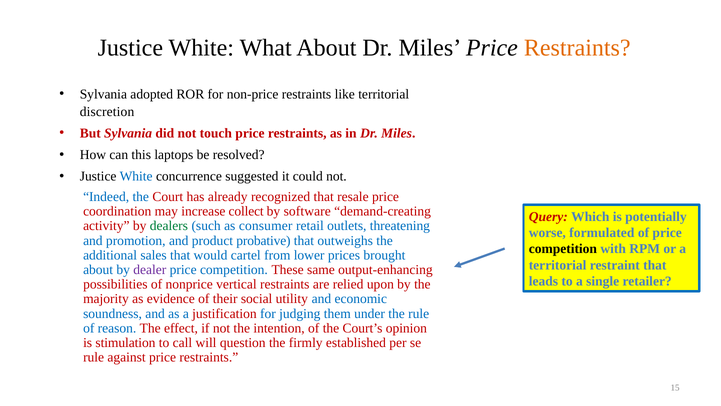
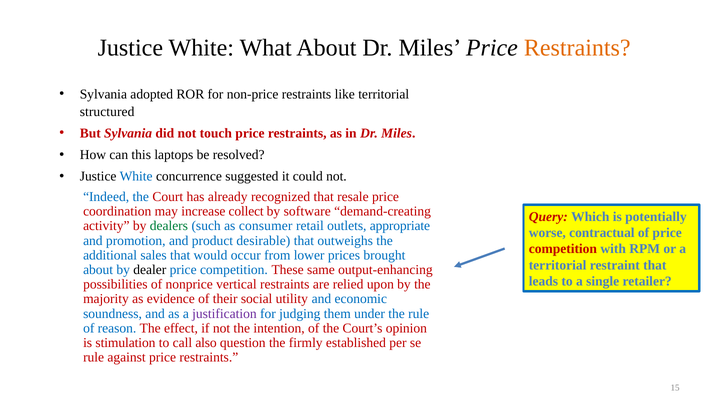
discretion: discretion -> structured (107, 112)
threatening: threatening -> appropriate (400, 226)
formulated: formulated -> contractual (602, 233)
probative: probative -> desirable (263, 240)
competition colour: black -> red (563, 249)
cartel: cartel -> occur (246, 255)
dealer colour: purple -> black (150, 269)
justification colour: red -> purple (224, 313)
will: will -> also (206, 343)
